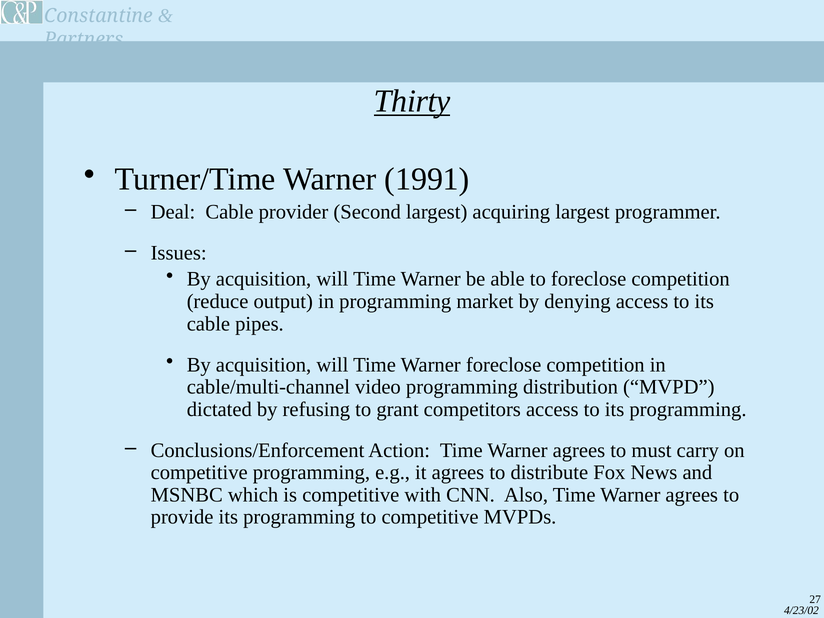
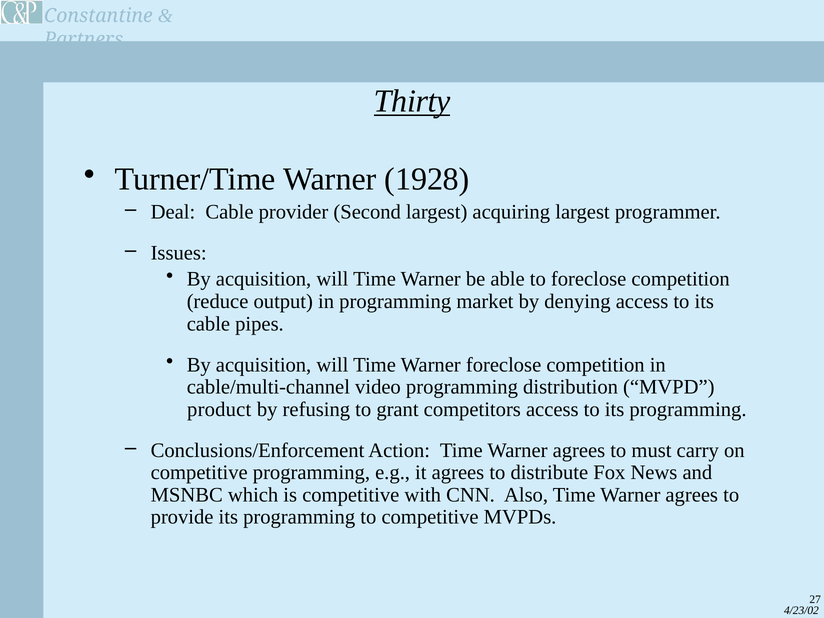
1991: 1991 -> 1928 (427, 179)
dictated: dictated -> product (219, 409)
